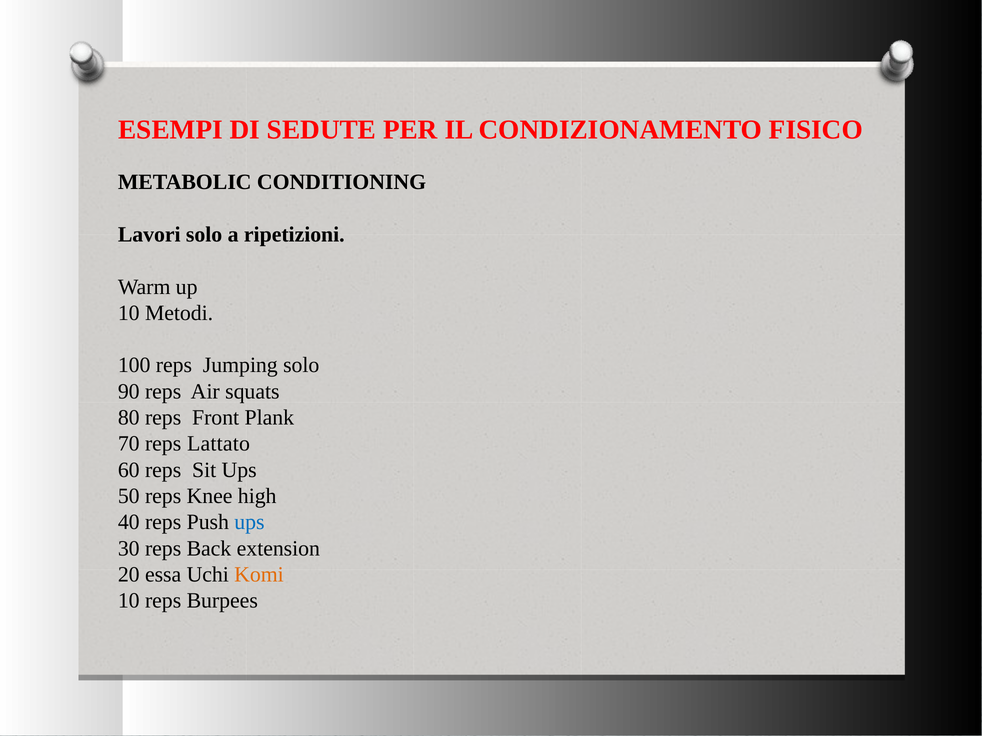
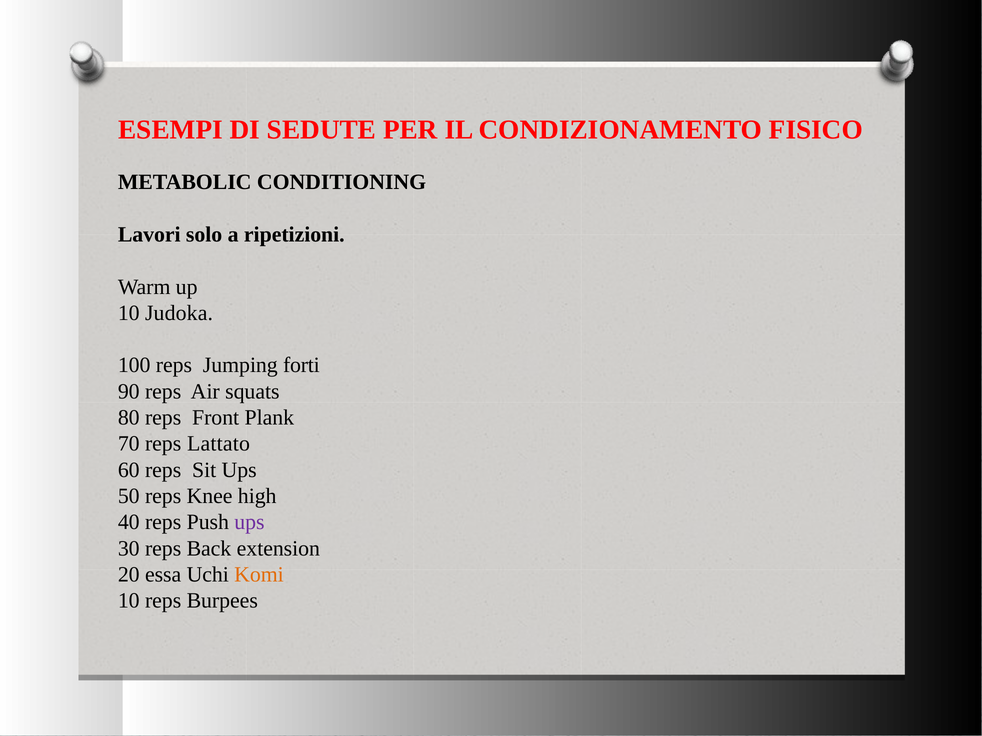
Metodi: Metodi -> Judoka (179, 313)
Jumping solo: solo -> forti (301, 366)
ups colour: blue -> purple (249, 523)
